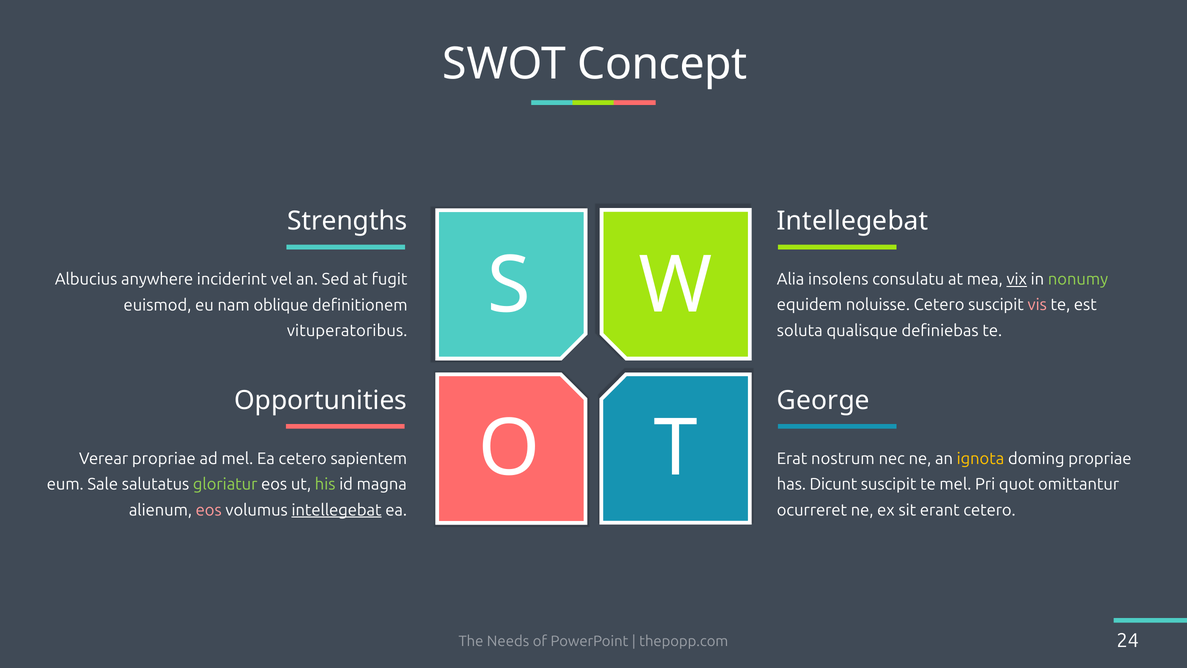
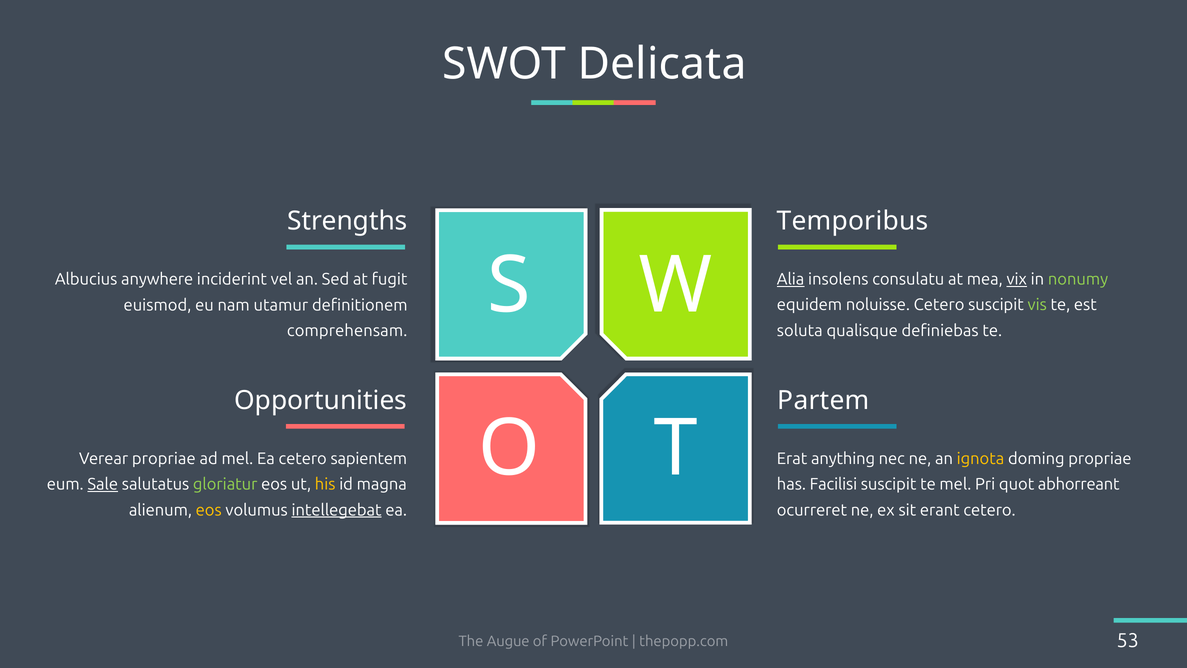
Concept: Concept -> Delicata (662, 64)
Intellegebat: Intellegebat -> Temporibus (853, 221)
Alia underline: none -> present (791, 279)
oblique: oblique -> utamur (281, 305)
vis colour: pink -> light green (1037, 305)
vituperatoribus: vituperatoribus -> comprehensam (347, 331)
George: George -> Partem (823, 400)
nostrum: nostrum -> anything (843, 458)
Sale underline: none -> present (103, 484)
his colour: light green -> yellow (325, 484)
Dicunt: Dicunt -> Facilisi (833, 484)
omittantur: omittantur -> abhorreant (1079, 484)
eos colour: pink -> yellow (209, 510)
Needs: Needs -> Augue (508, 641)
24: 24 -> 53 (1128, 640)
